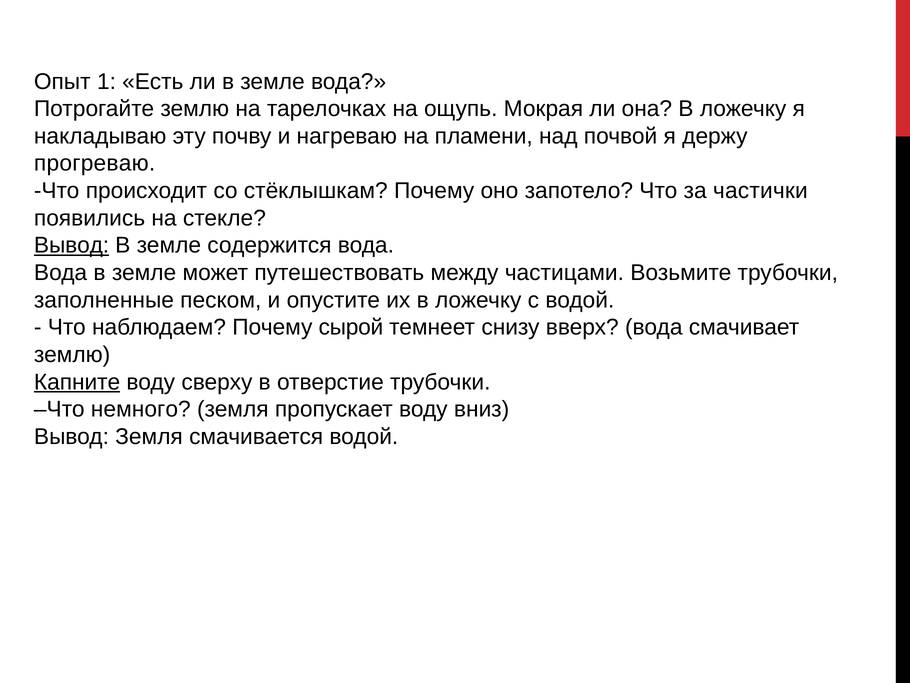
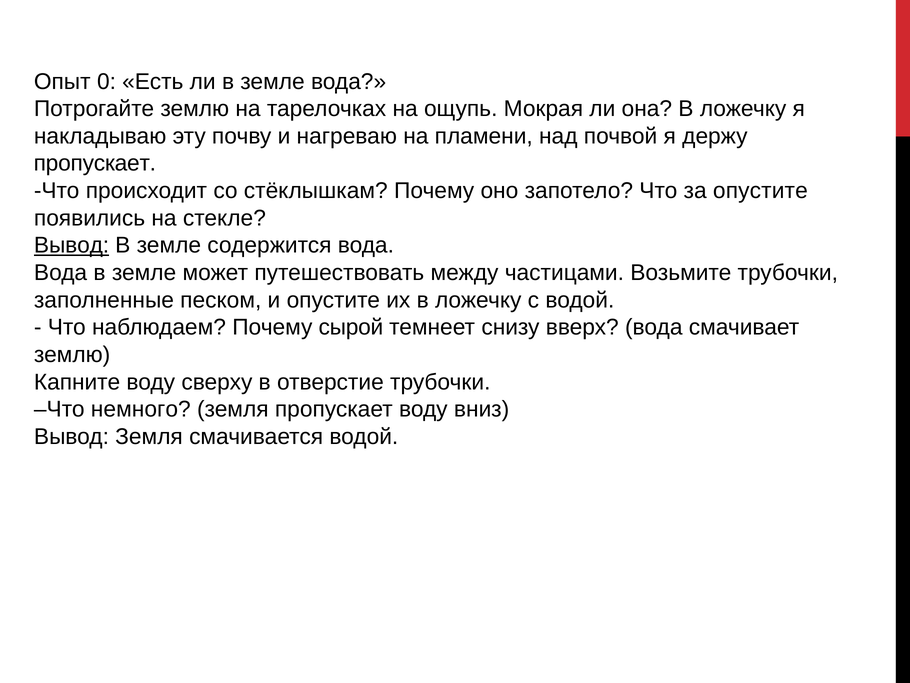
1: 1 -> 0 (106, 81)
прогреваю: прогреваю -> пропускает (95, 163)
за частички: частички -> опустите (760, 191)
Капните underline: present -> none (77, 382)
